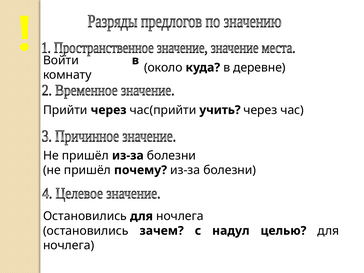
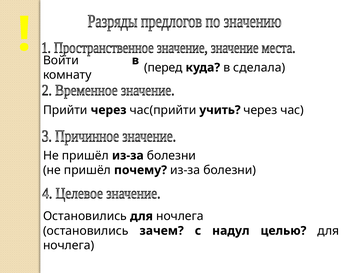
около: около -> перед (163, 68)
деревне: деревне -> сделала (259, 68)
